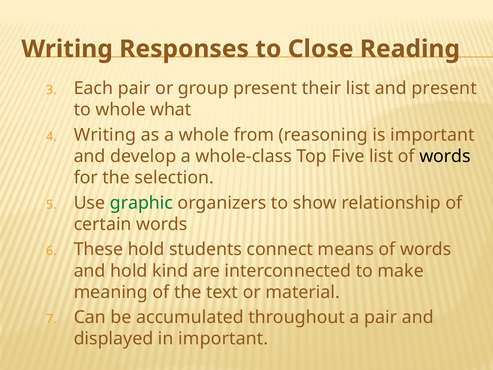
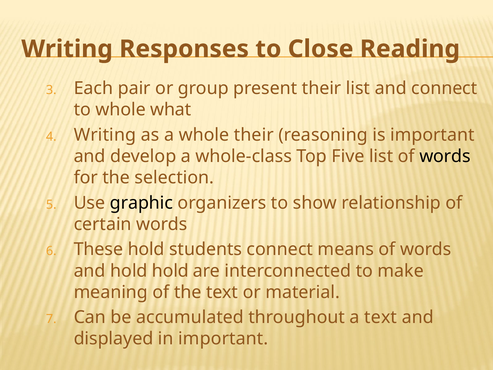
and present: present -> connect (444, 88)
whole from: from -> their (254, 135)
graphic colour: green -> black (141, 203)
hold kind: kind -> hold (170, 271)
a pair: pair -> text (381, 317)
